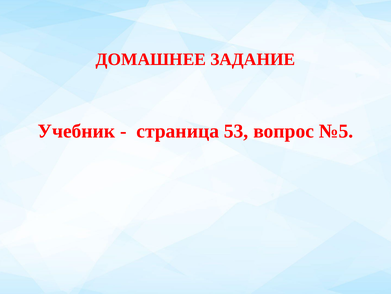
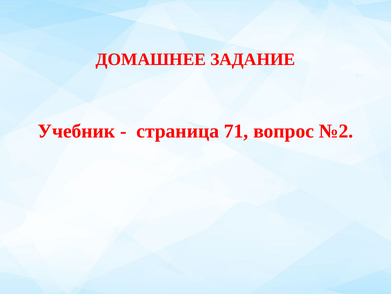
53: 53 -> 71 (236, 131)
№5: №5 -> №2 (336, 131)
